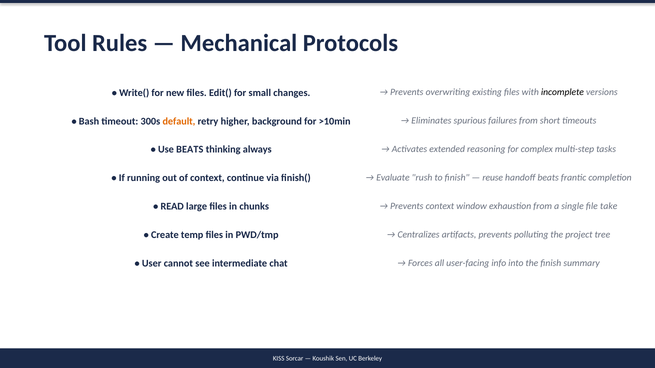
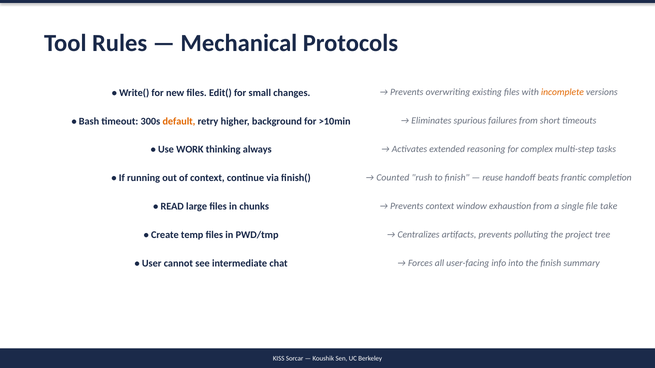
incomplete colour: black -> orange (562, 92)
Use BEATS: BEATS -> WORK (190, 150)
Evaluate: Evaluate -> Counted (393, 178)
